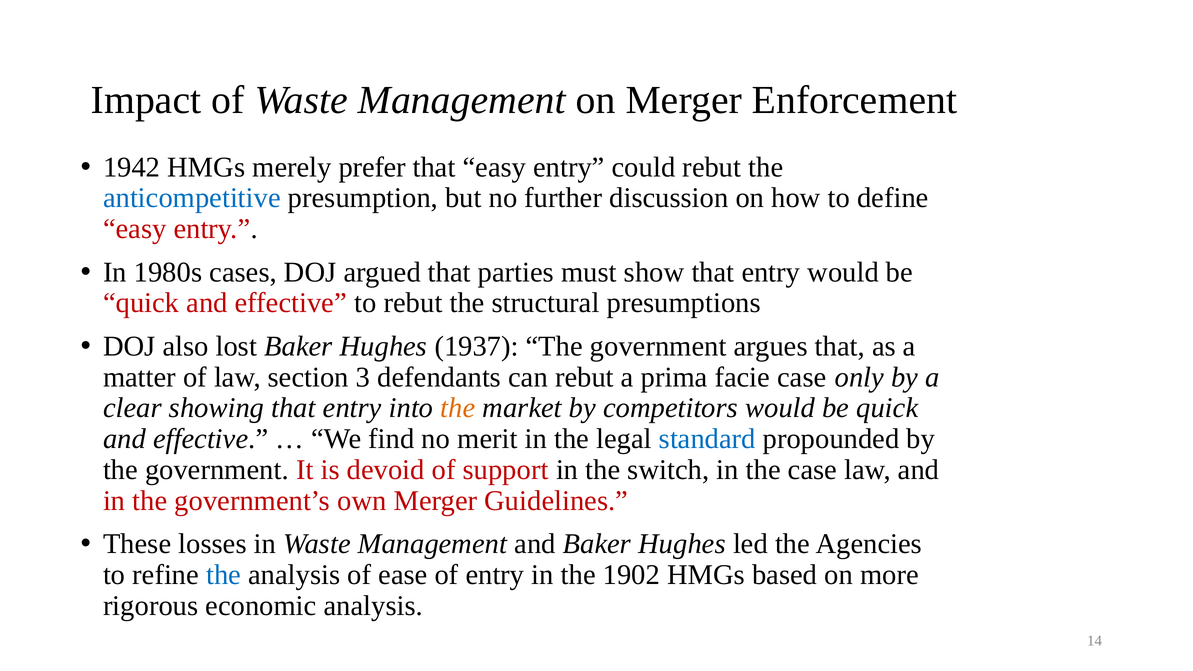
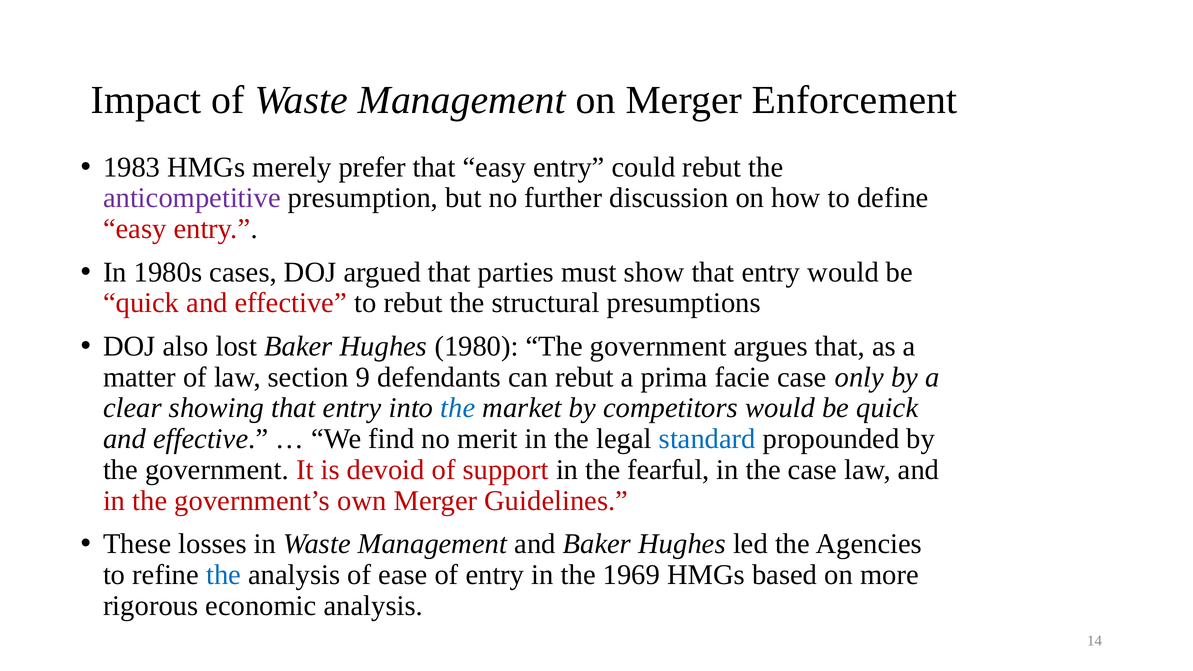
1942: 1942 -> 1983 (132, 167)
anticompetitive colour: blue -> purple (192, 198)
1937: 1937 -> 1980 (477, 346)
3: 3 -> 9 (363, 377)
the colour: orange -> blue (458, 408)
switch: switch -> fearful (668, 470)
1902: 1902 -> 1969 (631, 575)
